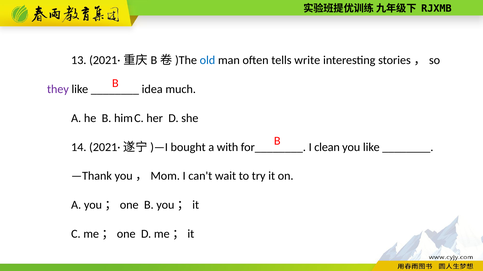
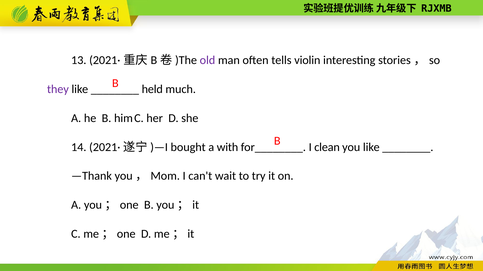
old colour: blue -> purple (207, 60)
write: write -> violin (307, 60)
idea: idea -> held (152, 89)
